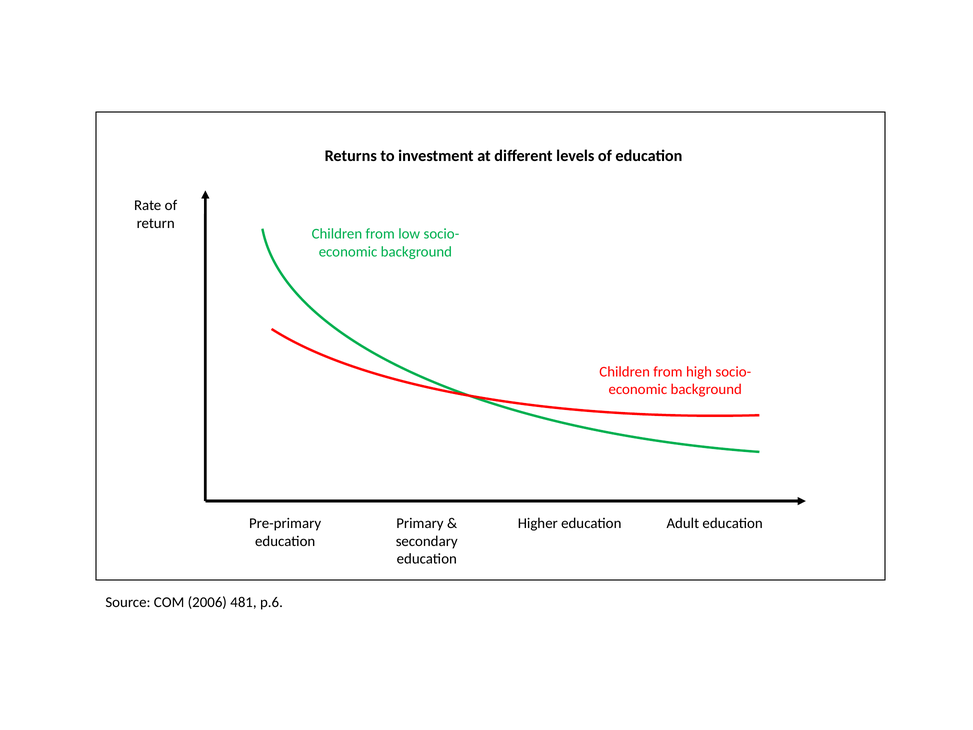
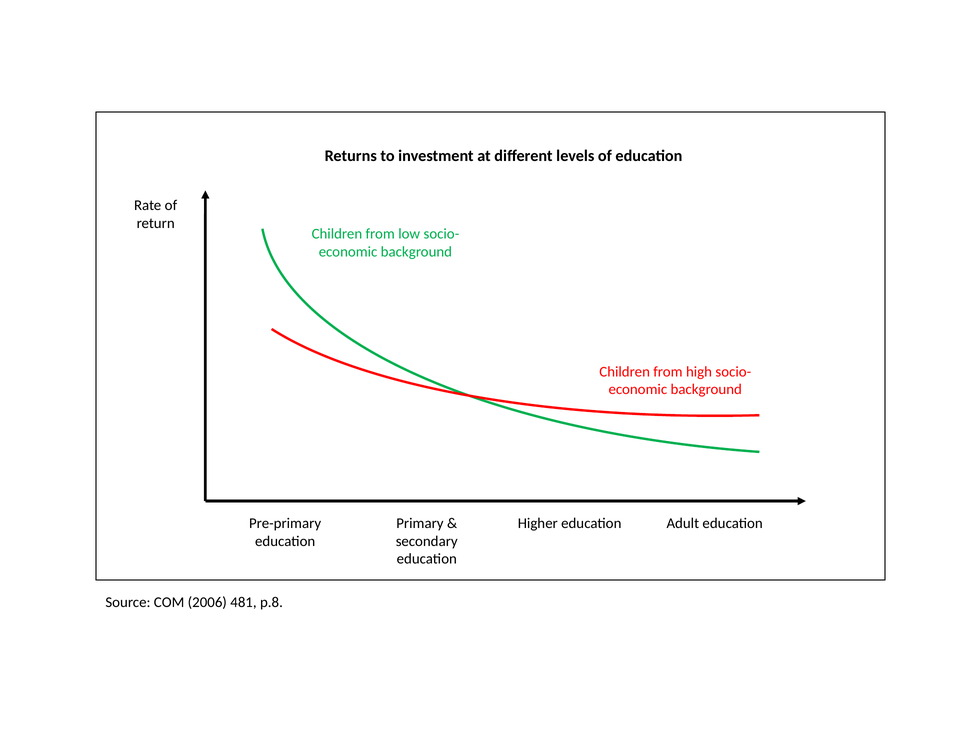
p.6: p.6 -> p.8 (271, 602)
